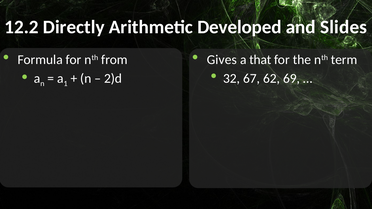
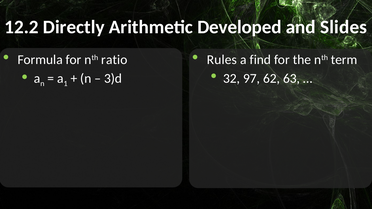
from: from -> ratio (114, 60)
Gives: Gives -> Rules (222, 60)
that: that -> find (260, 60)
67: 67 -> 97 (252, 78)
69: 69 -> 63 (292, 78)
2)d: 2)d -> 3)d (113, 78)
